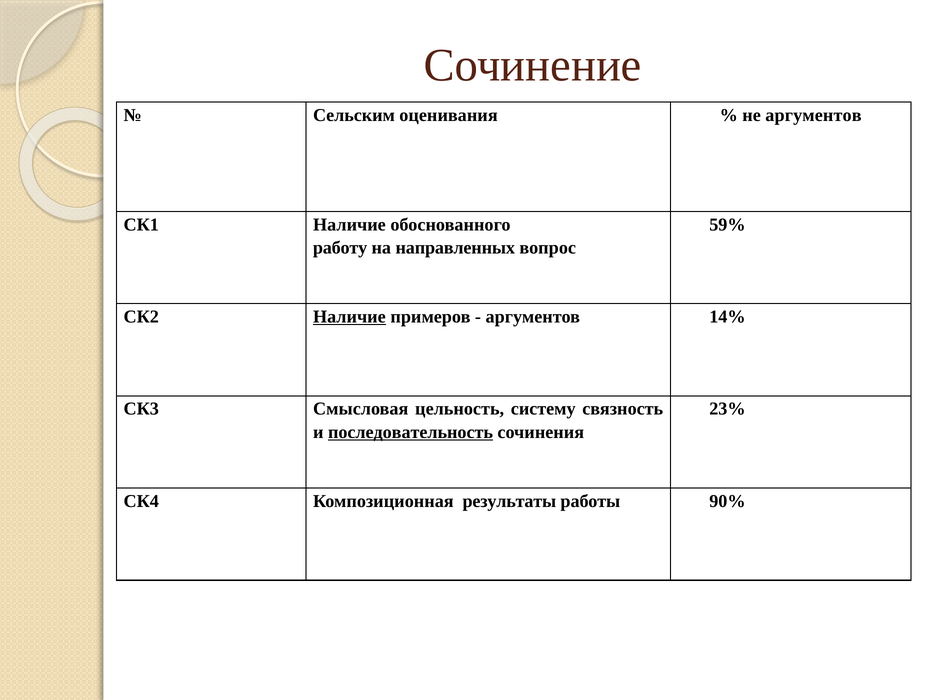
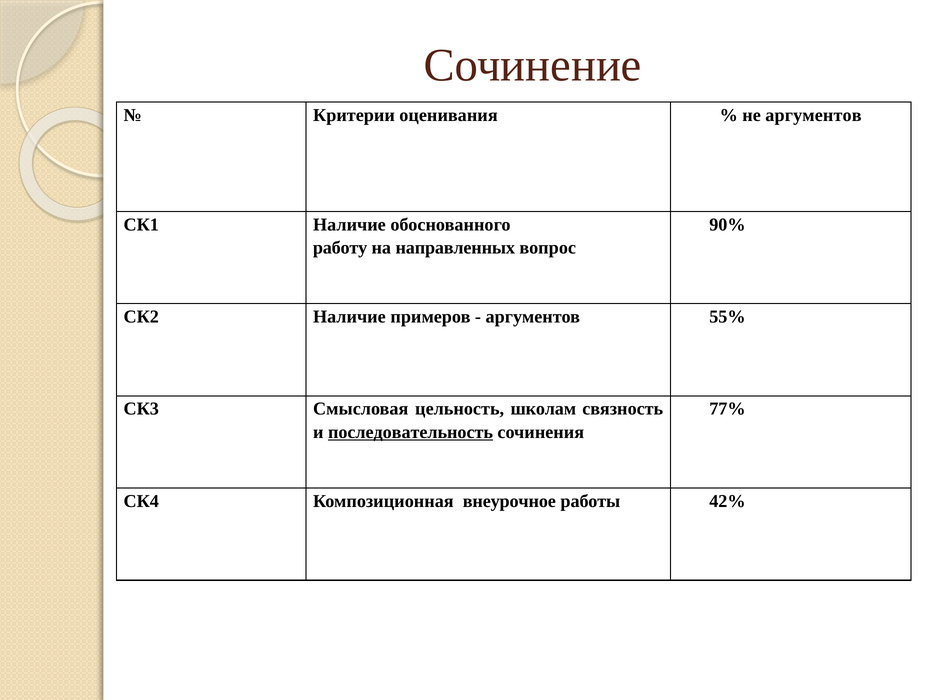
Сельским: Сельским -> Критерии (354, 115)
59%: 59% -> 90% (727, 225)
Наличие underline: present -> none (349, 317)
14%: 14% -> 55% (727, 317)
систему: систему -> школам (543, 409)
23%: 23% -> 77% (727, 409)
результаты: результаты -> внеурочное (509, 501)
90%: 90% -> 42% (727, 501)
